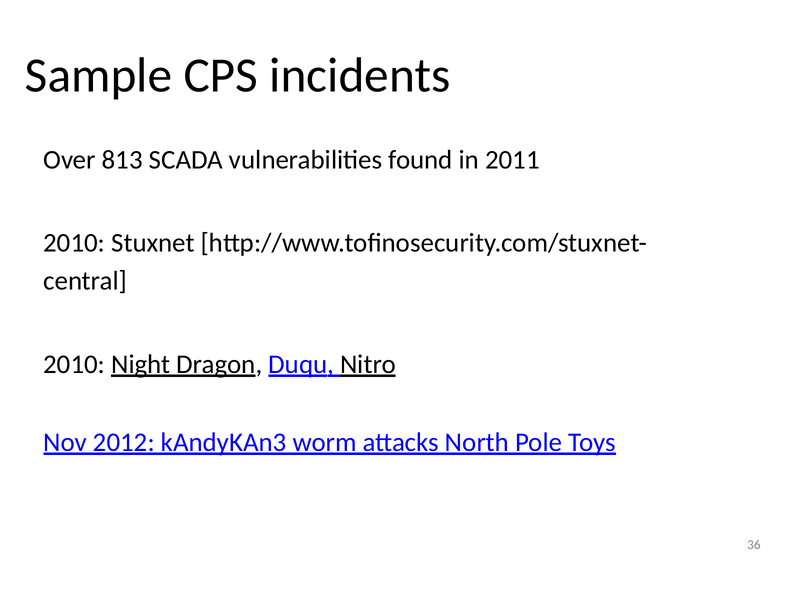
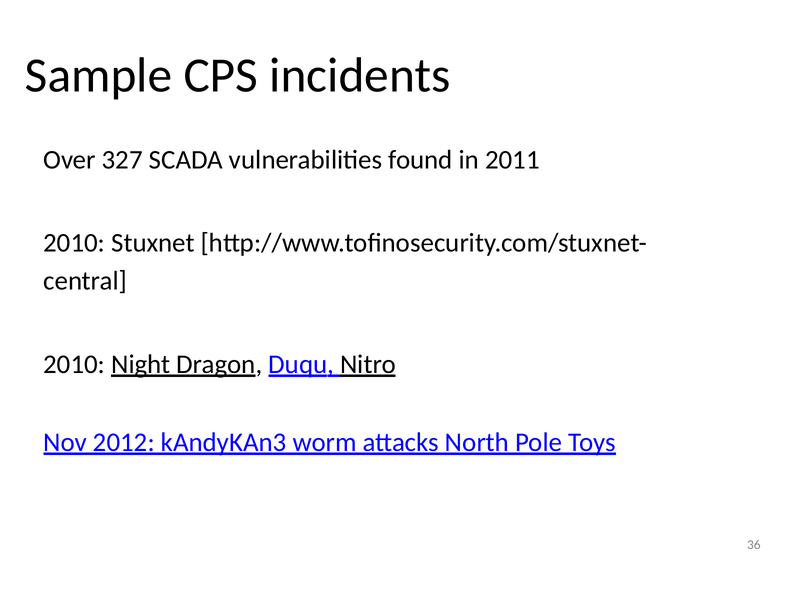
813: 813 -> 327 (122, 160)
